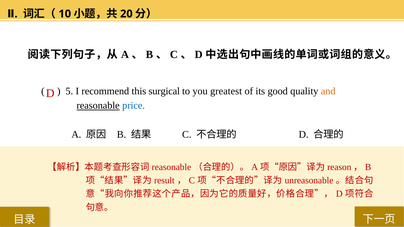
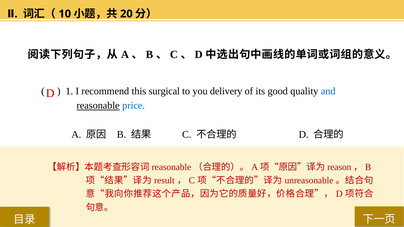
5: 5 -> 1 (69, 91)
greatest: greatest -> delivery (226, 91)
and colour: orange -> blue (328, 91)
